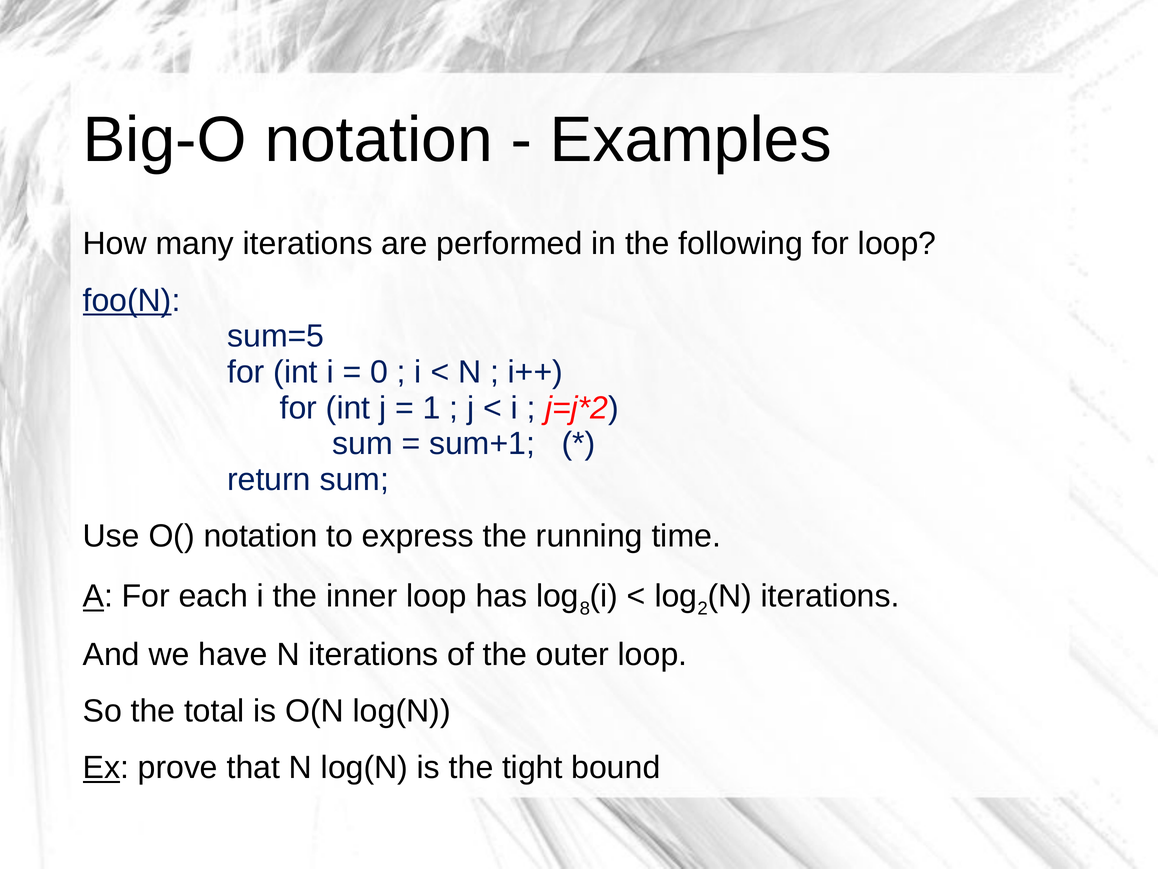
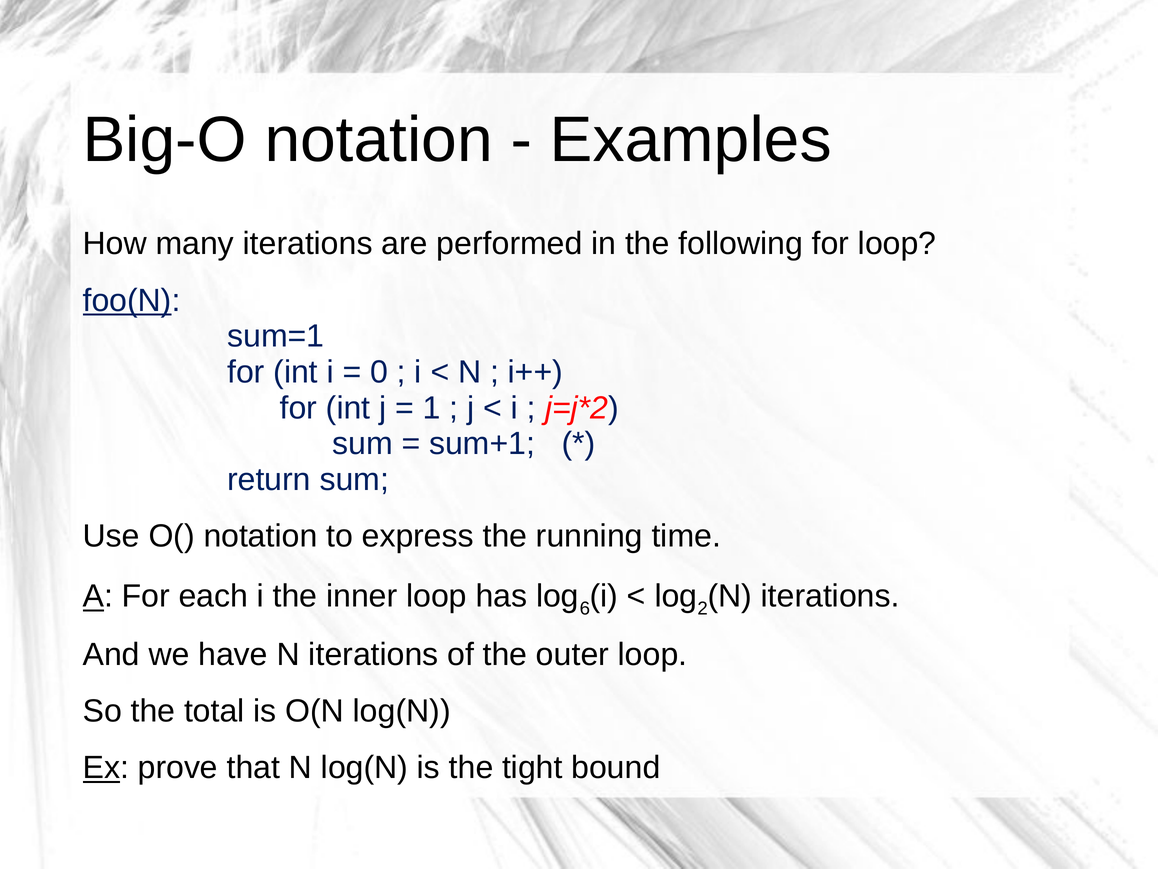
sum=5: sum=5 -> sum=1 (276, 336)
8: 8 -> 6 (585, 608)
